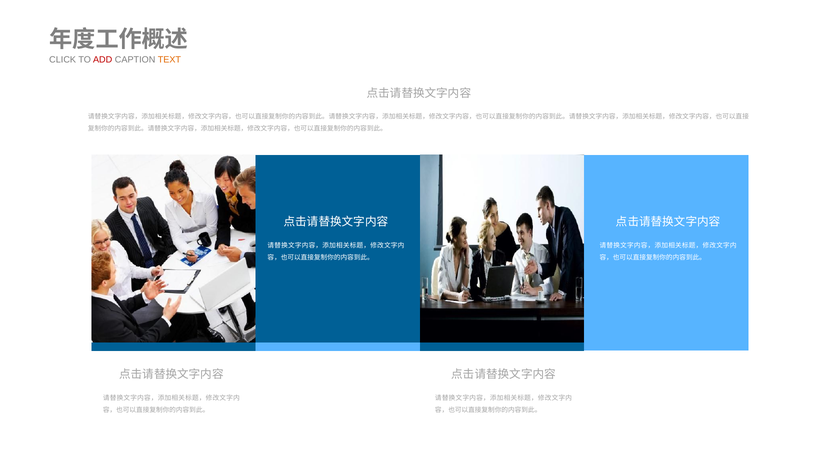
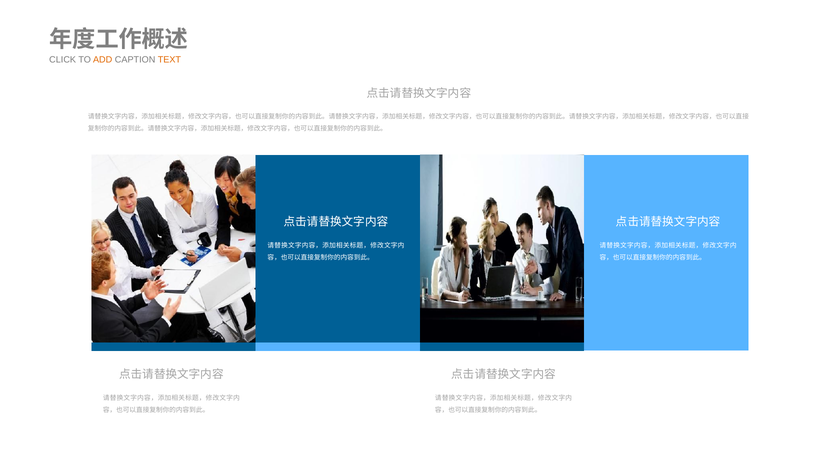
ADD colour: red -> orange (103, 60)
